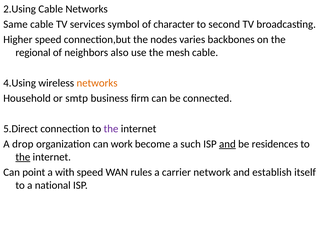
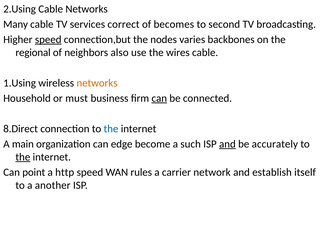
Same: Same -> Many (16, 24)
symbol: symbol -> correct (124, 24)
character: character -> becomes (174, 24)
speed underline: none -> present (48, 39)
mesh: mesh -> wires (178, 52)
4.Using: 4.Using -> 1.Using (20, 83)
smtp: smtp -> must (77, 98)
can underline: none -> present (159, 98)
5.Direct: 5.Direct -> 8.Direct (21, 128)
the colour: purple -> blue (111, 128)
drop: drop -> main (23, 144)
work: work -> edge (122, 144)
residences: residences -> accurately (275, 144)
with: with -> http (65, 172)
national: national -> another (53, 185)
